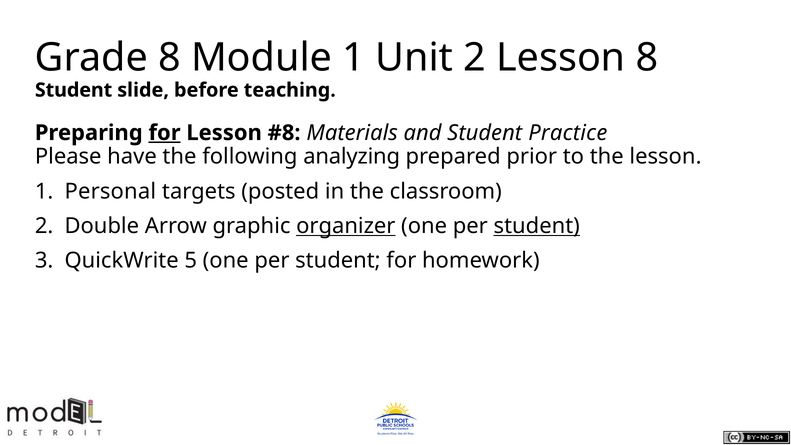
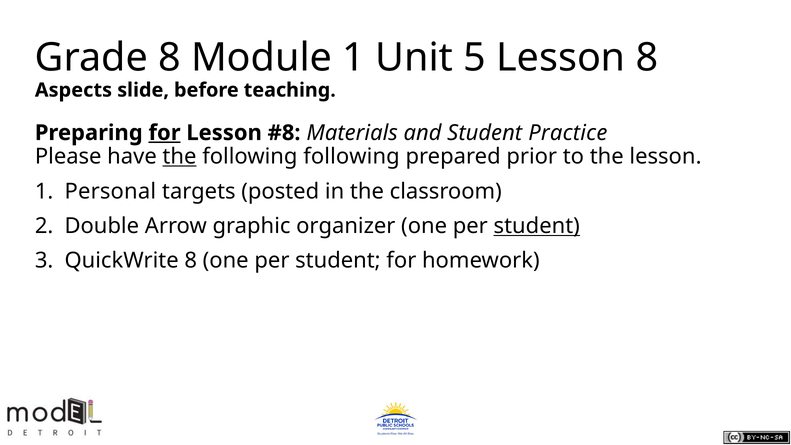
Unit 2: 2 -> 5 (475, 58)
Student: Student -> Aspects (73, 90)
the underline: none -> present (179, 157)
following analyzing: analyzing -> following (352, 157)
organizer underline: present -> none (346, 226)
QuickWrite 5: 5 -> 8 (191, 261)
